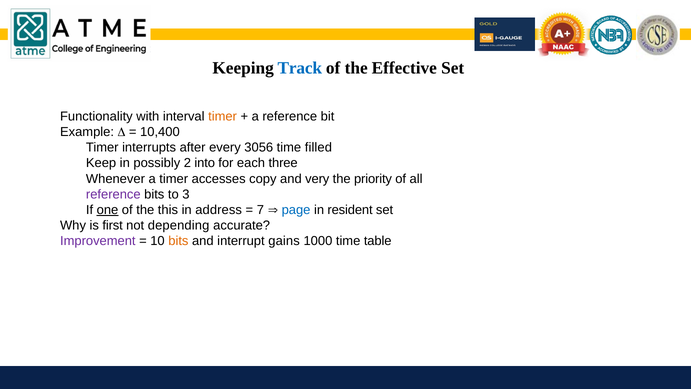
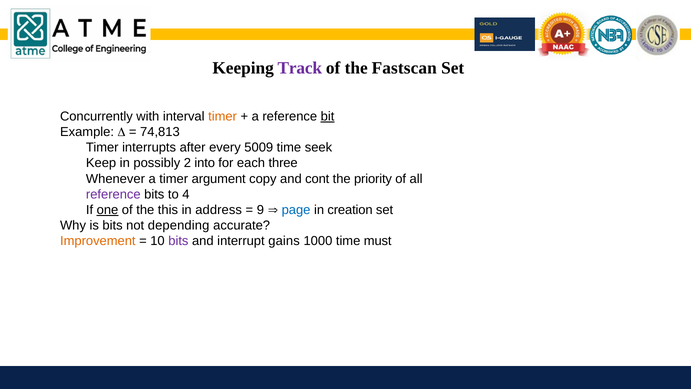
Track colour: blue -> purple (300, 68)
Effective: Effective -> Fastscan (404, 68)
Functionality: Functionality -> Concurrently (96, 116)
bit underline: none -> present (328, 116)
10,400: 10,400 -> 74,813 (160, 132)
3056: 3056 -> 5009 (259, 148)
filled: filled -> seek (318, 148)
accesses: accesses -> argument (219, 179)
very: very -> cont (317, 179)
3: 3 -> 4 (186, 194)
7: 7 -> 9 (260, 210)
resident: resident -> creation (350, 210)
is first: first -> bits (113, 225)
Improvement colour: purple -> orange (98, 241)
bits colour: orange -> purple (178, 241)
table: table -> must (378, 241)
